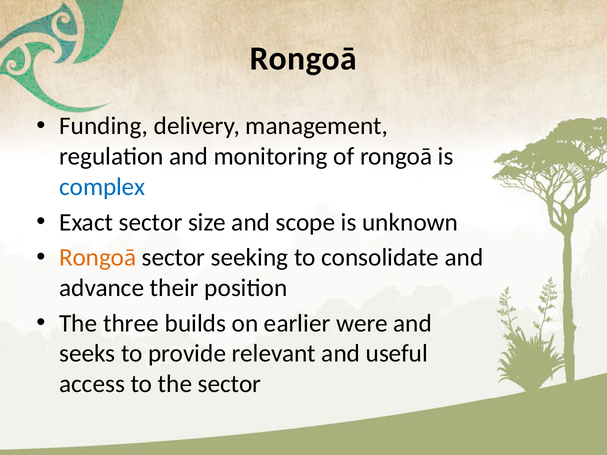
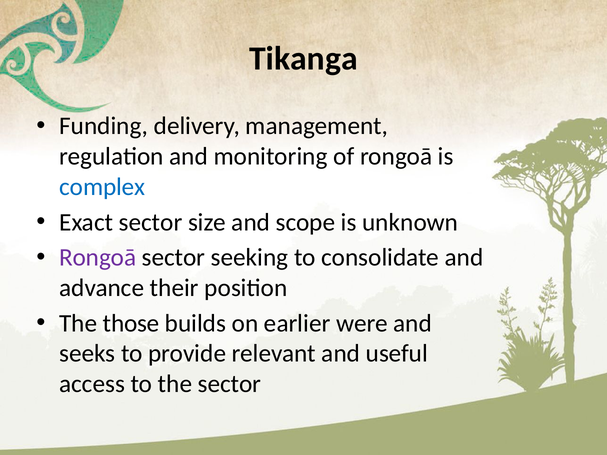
Rongoā: Rongoā -> Tikanga (303, 59)
Rongoā colour: orange -> purple (98, 258)
three: three -> those (131, 323)
